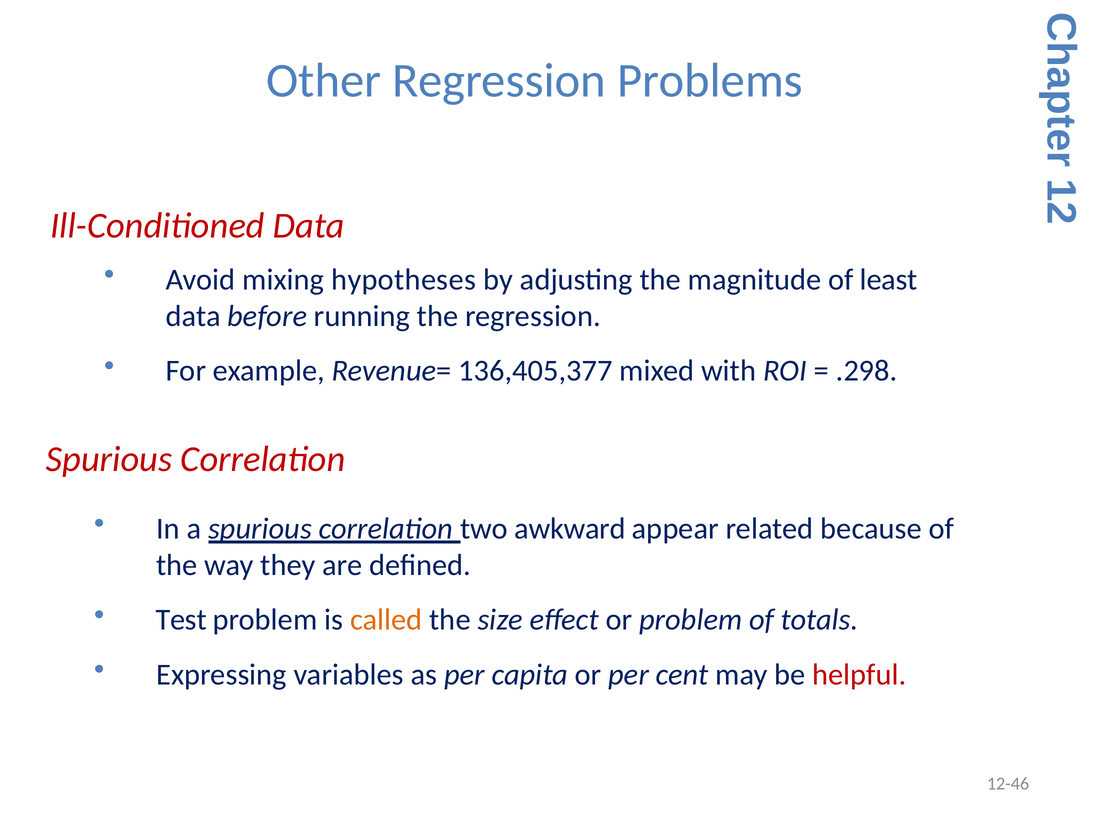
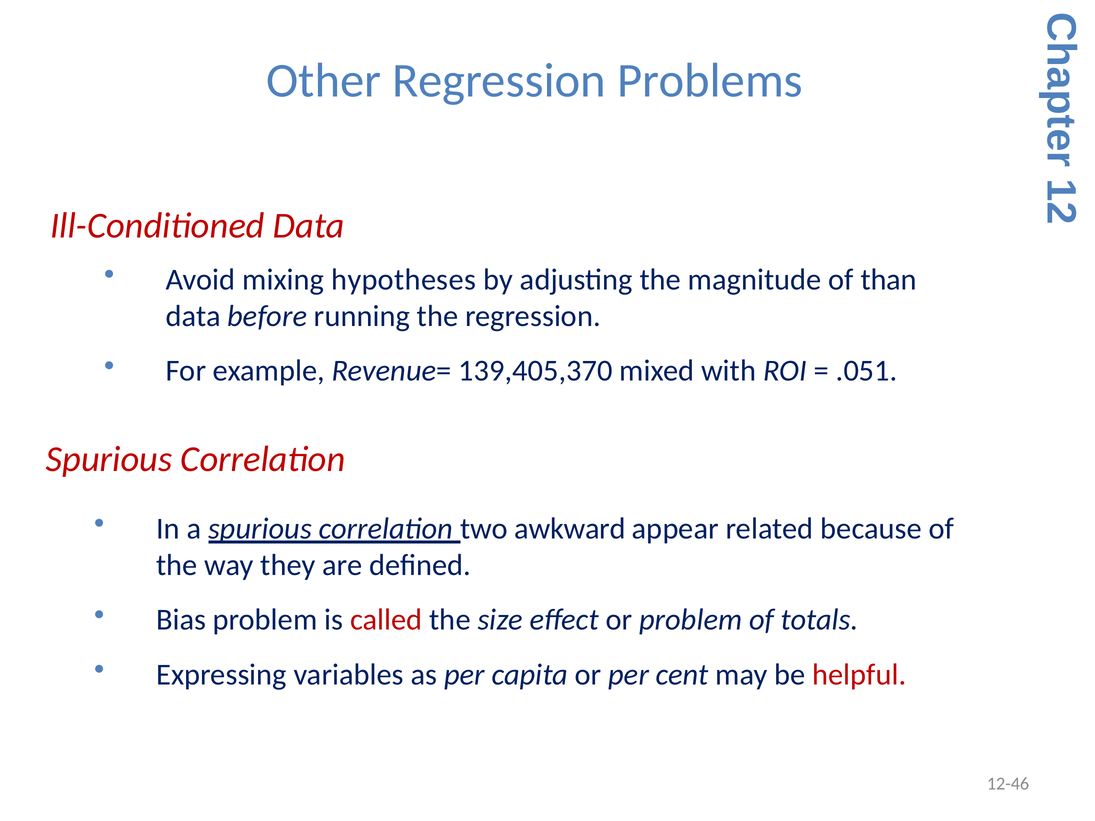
least: least -> than (889, 280)
136,405,377: 136,405,377 -> 139,405,370 (535, 371)
.298: .298 -> .051 (867, 371)
Test: Test -> Bias (181, 620)
called colour: orange -> red (386, 620)
